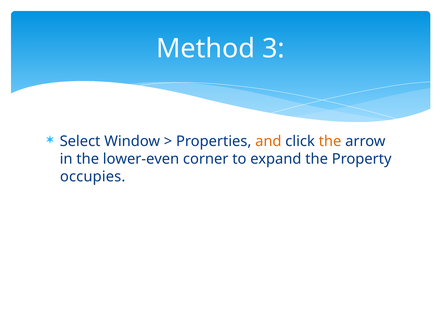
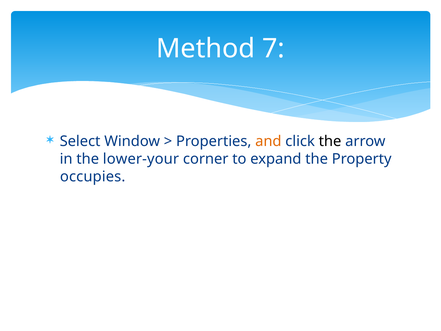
3: 3 -> 7 (273, 48)
the colour: orange -> black (330, 141)
lower-even: lower-even -> lower-your (141, 159)
